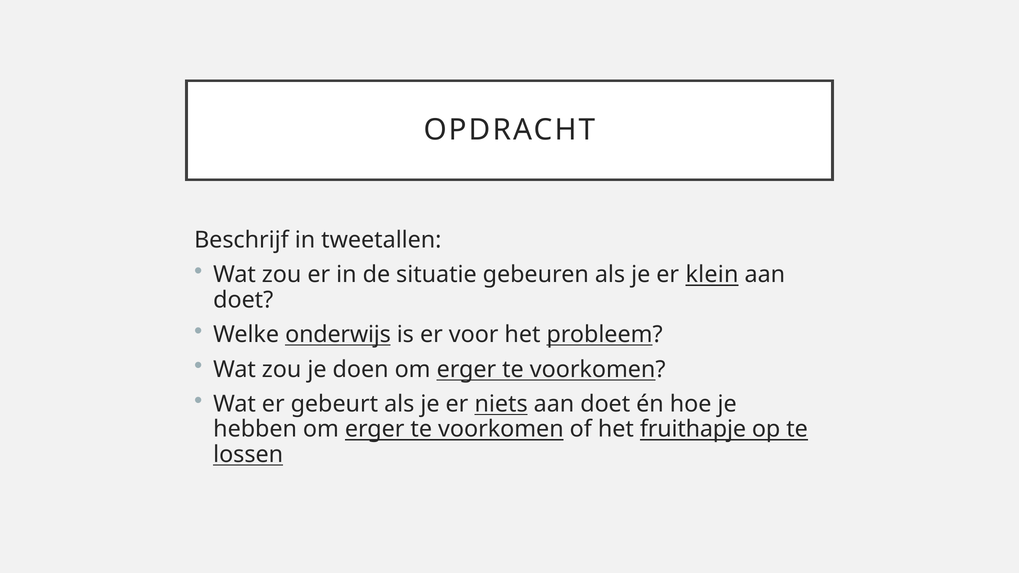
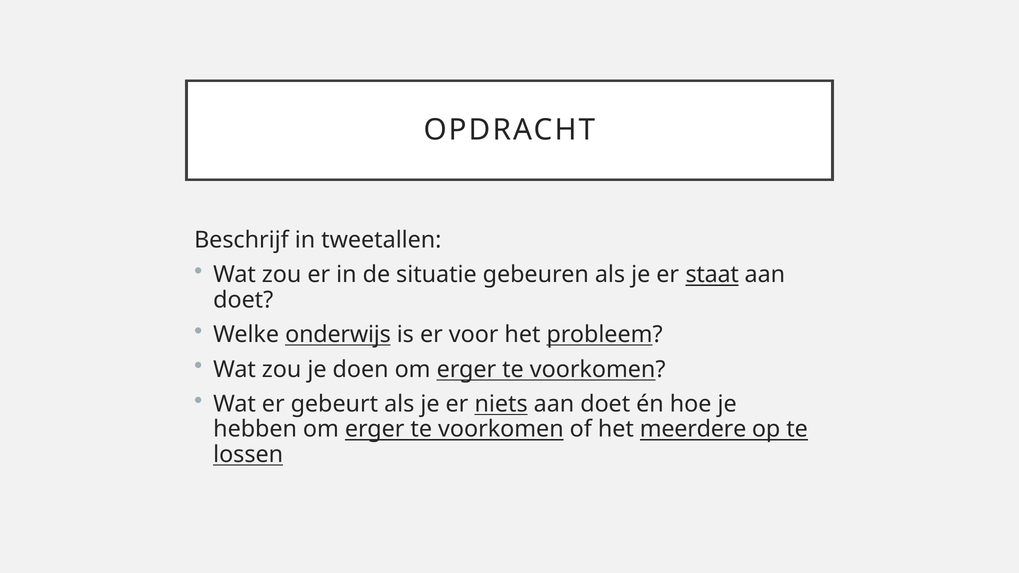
klein: klein -> staat (712, 275)
fruithapje: fruithapje -> meerdere (693, 429)
